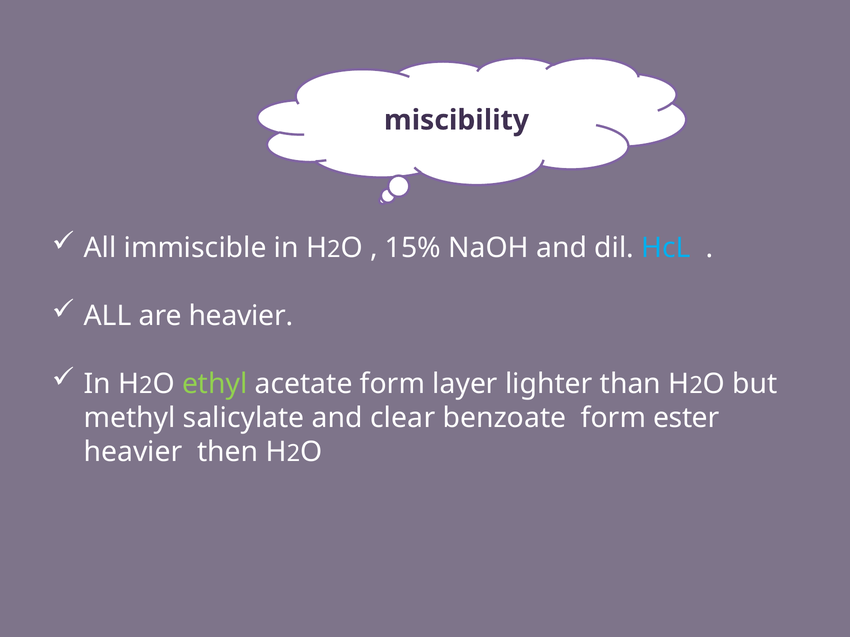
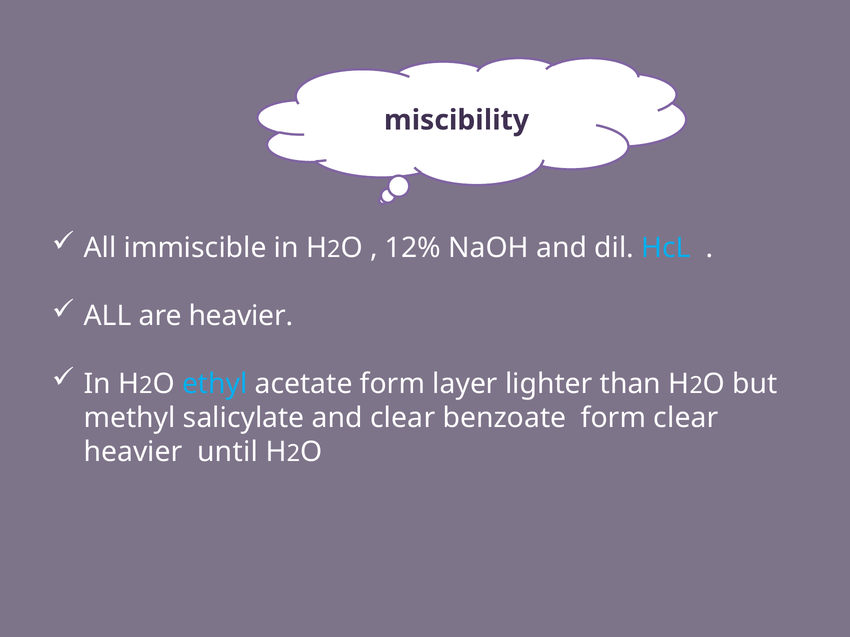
15%: 15% -> 12% (413, 248)
ethyl colour: light green -> light blue (215, 384)
form ester: ester -> clear (686, 418)
then: then -> until (228, 452)
